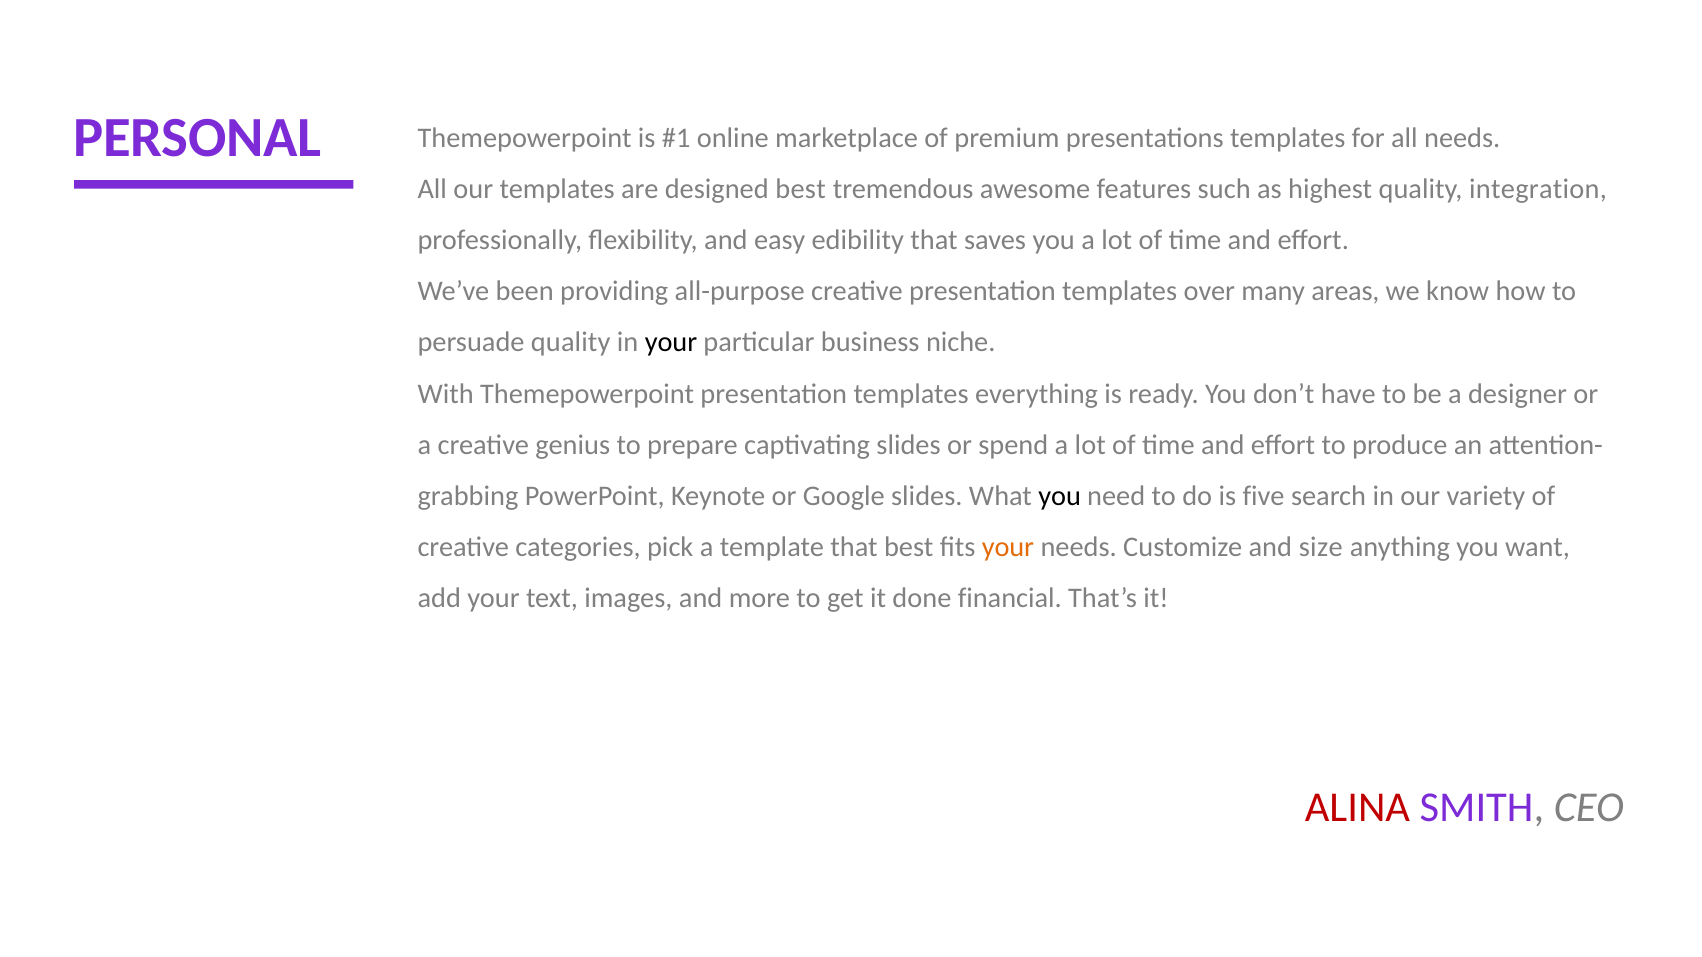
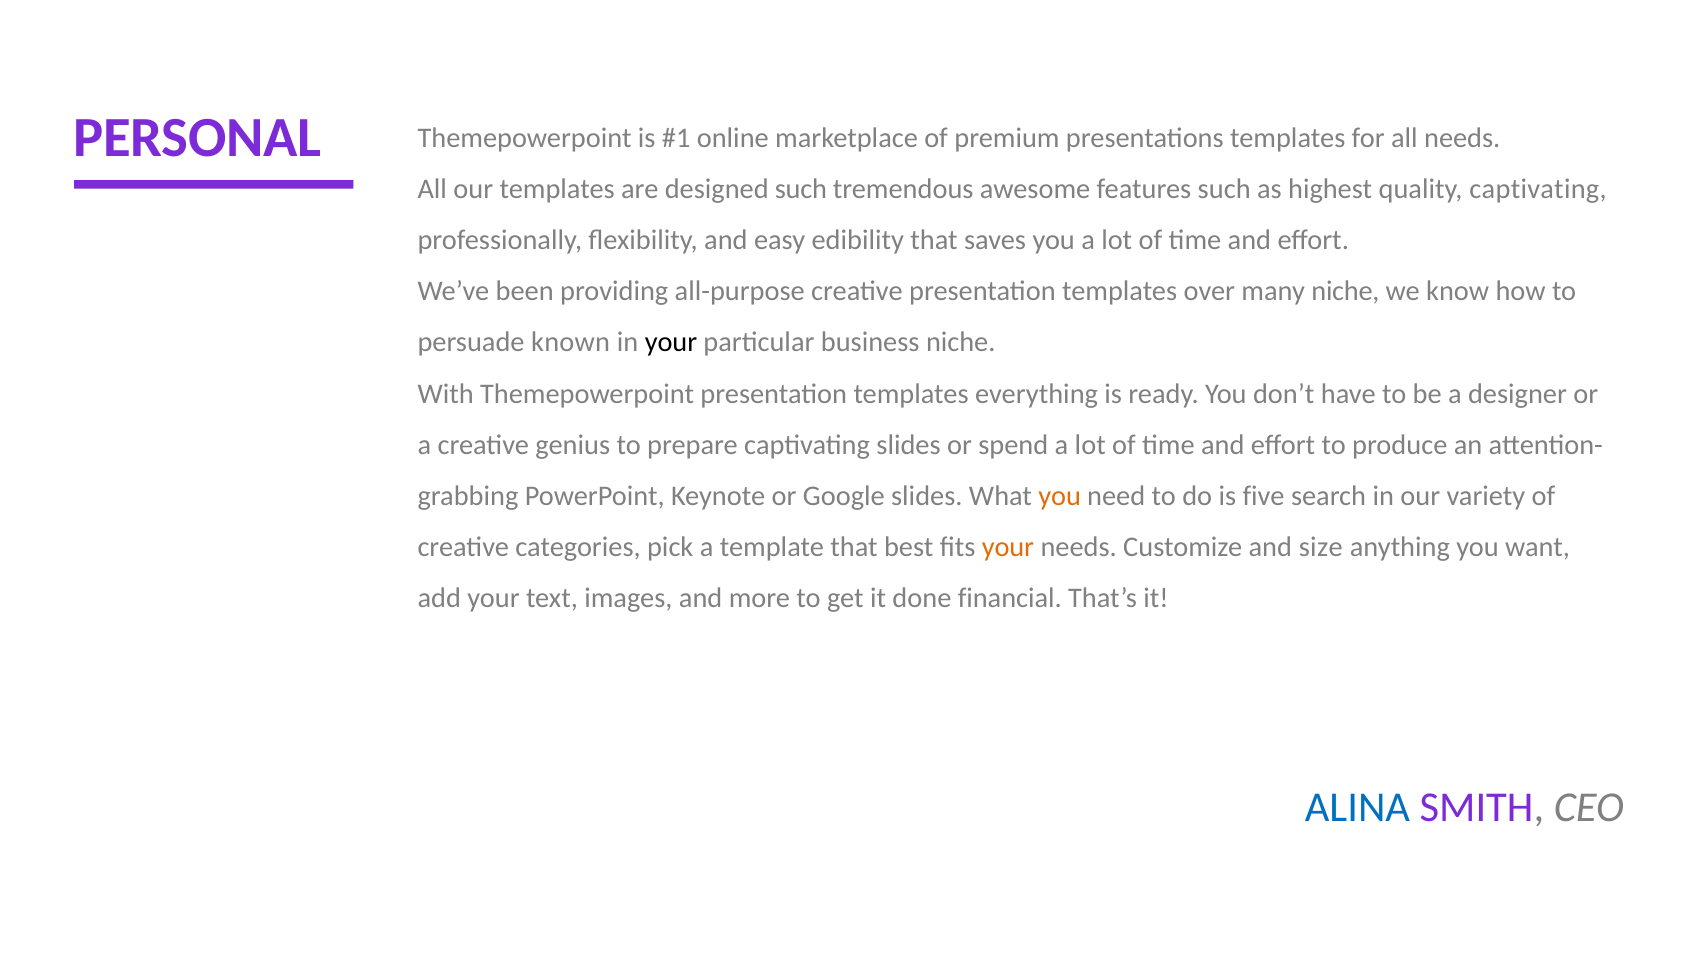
designed best: best -> such (801, 190)
quality integration: integration -> captivating (1538, 190)
many areas: areas -> niche (1345, 292)
persuade quality: quality -> known (571, 343)
you colour: black -> orange (1060, 496)
ALINA colour: red -> blue (1357, 808)
